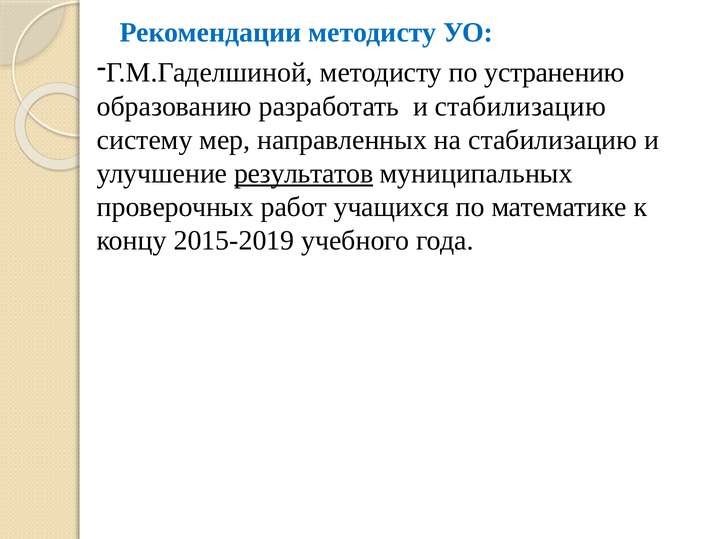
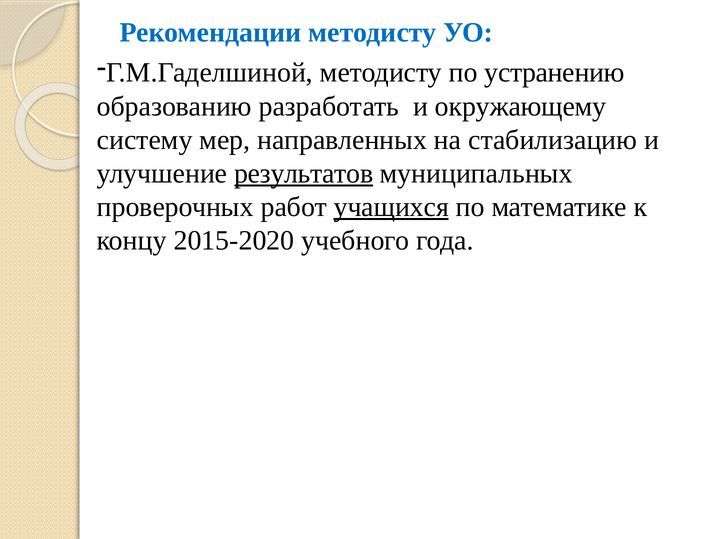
и стабилизацию: стабилизацию -> окружающему (521, 106)
учащихся underline: none -> present (391, 207)
2015-2019: 2015-2019 -> 2015-2020 (234, 240)
